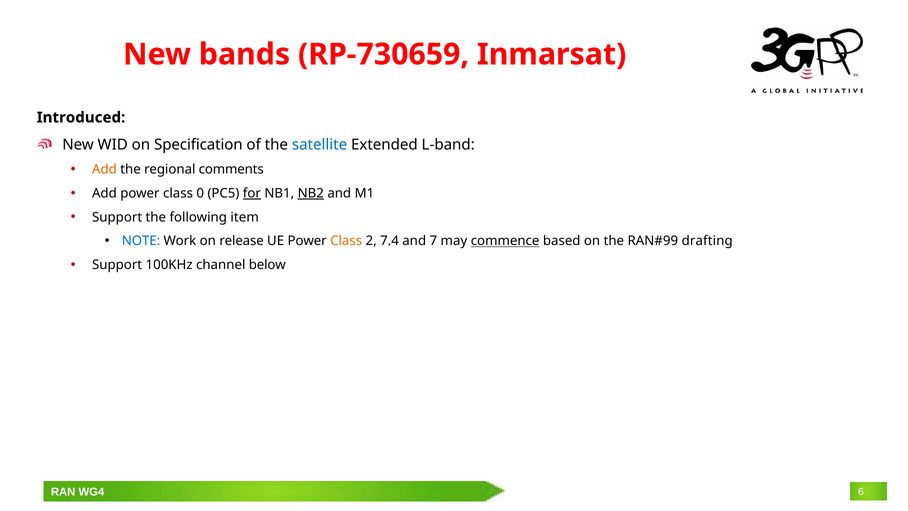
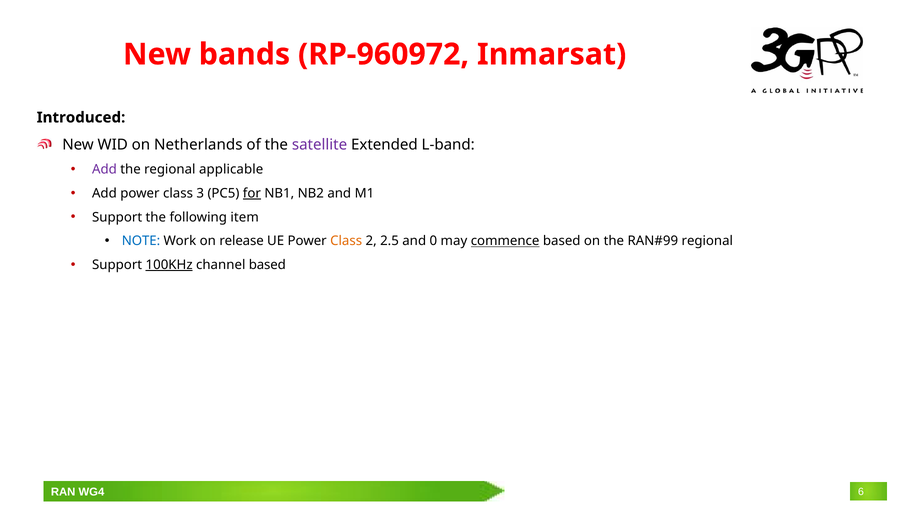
RP-730659: RP-730659 -> RP-960972 (383, 54)
Specification: Specification -> Netherlands (198, 145)
satellite colour: blue -> purple (320, 145)
Add colour: orange -> purple (104, 169)
comments: comments -> applicable (231, 169)
0: 0 -> 3 (200, 193)
NB2 underline: present -> none (311, 193)
7.4: 7.4 -> 2.5 (390, 241)
7: 7 -> 0 (433, 241)
drafting: drafting -> regional (707, 241)
100KHz underline: none -> present (169, 265)
channel below: below -> based (267, 265)
